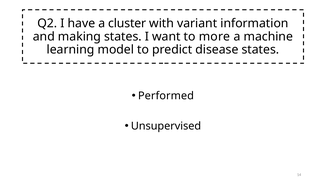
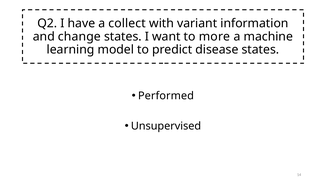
cluster: cluster -> collect (127, 23)
making: making -> change (79, 37)
